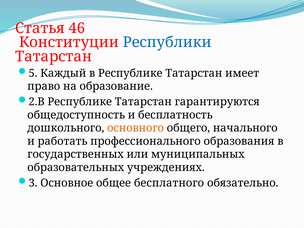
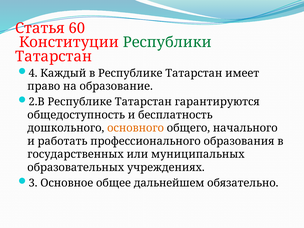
46: 46 -> 60 (77, 28)
Республики colour: blue -> green (167, 42)
5: 5 -> 4 (33, 73)
бесплатного: бесплатного -> дальнейшем (169, 183)
